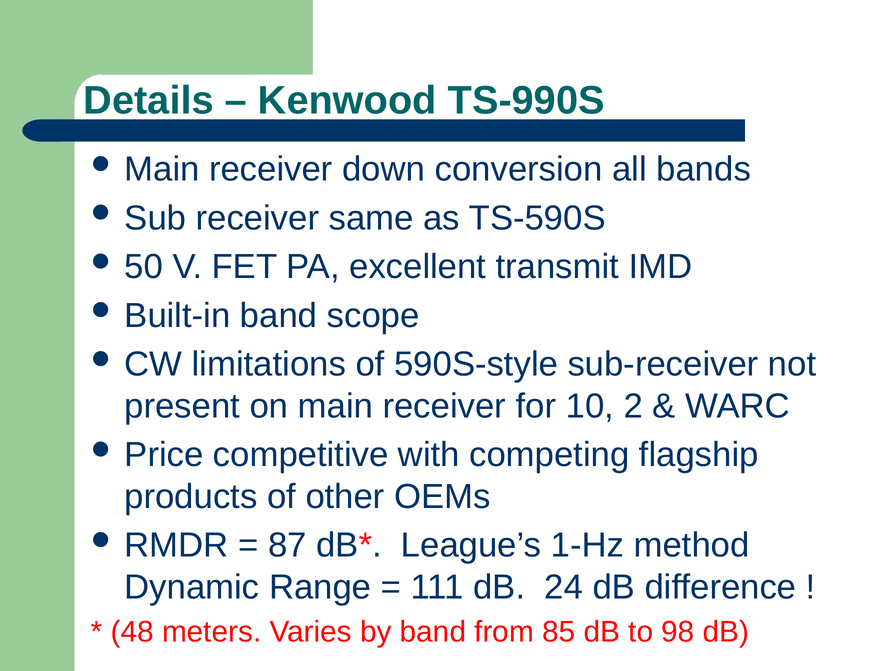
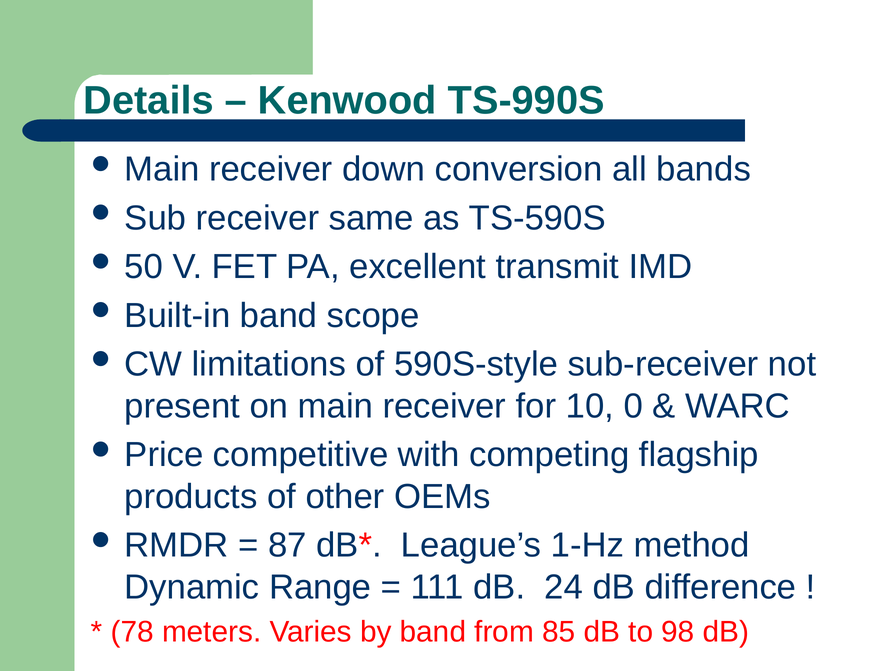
2: 2 -> 0 (633, 406)
48: 48 -> 78 (132, 631)
